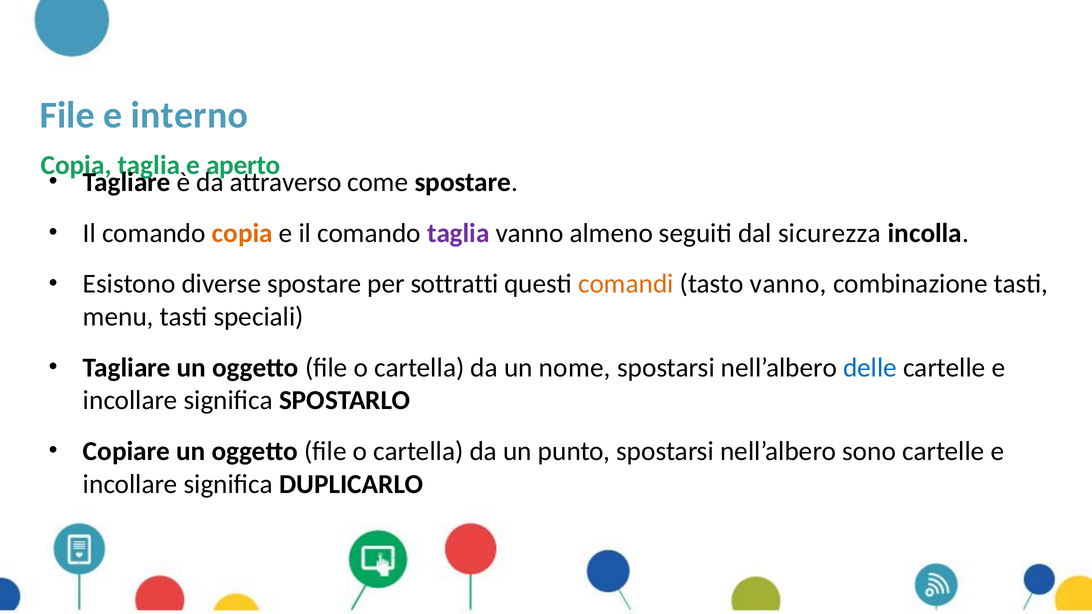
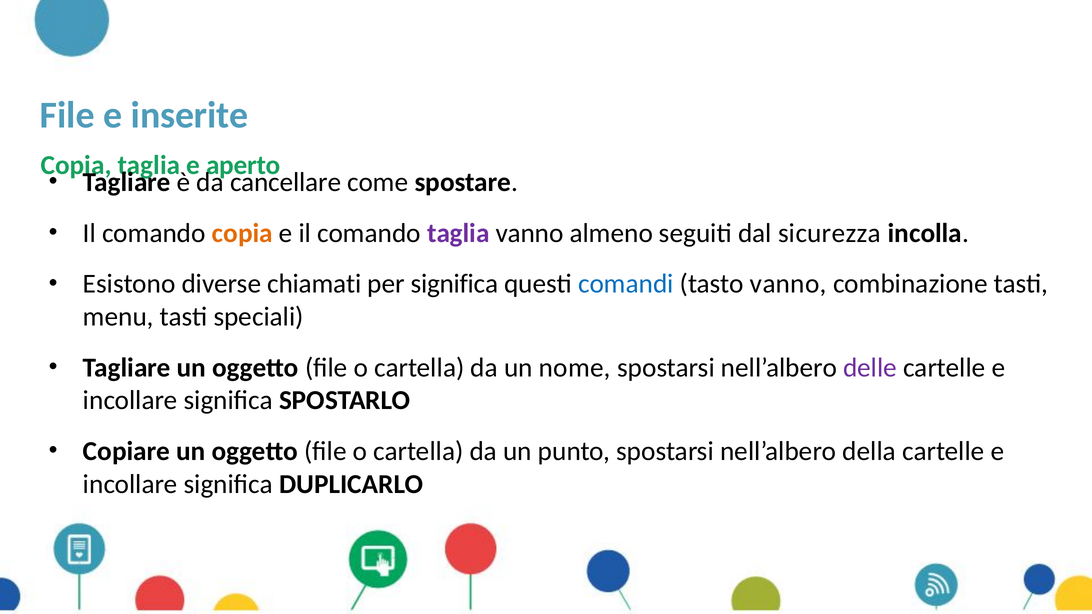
interno: interno -> inserite (190, 115)
attraverso: attraverso -> cancellare (286, 182)
diverse spostare: spostare -> chiamati (314, 284)
per sottratti: sottratti -> significa (455, 284)
comandi colour: orange -> blue (626, 284)
delle colour: blue -> purple (870, 368)
sono: sono -> della (869, 451)
